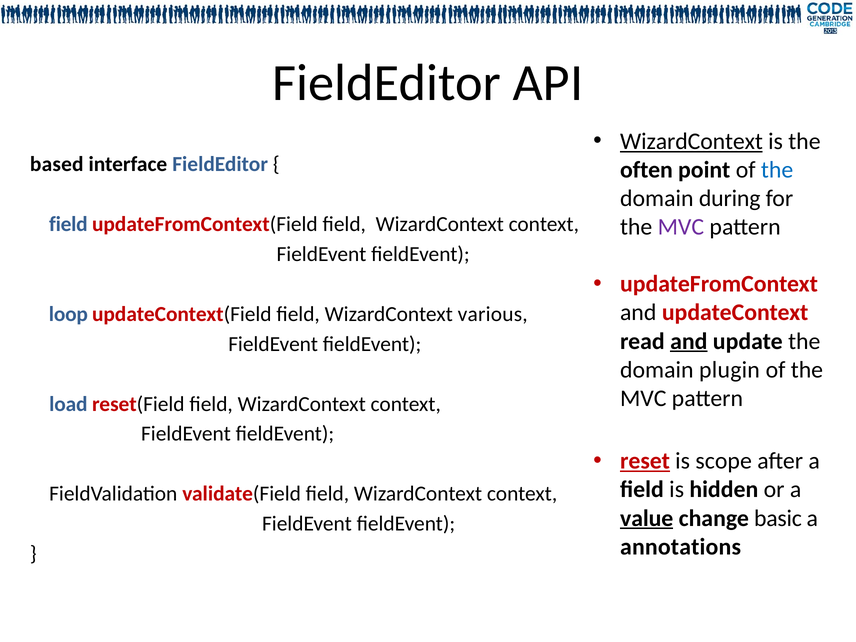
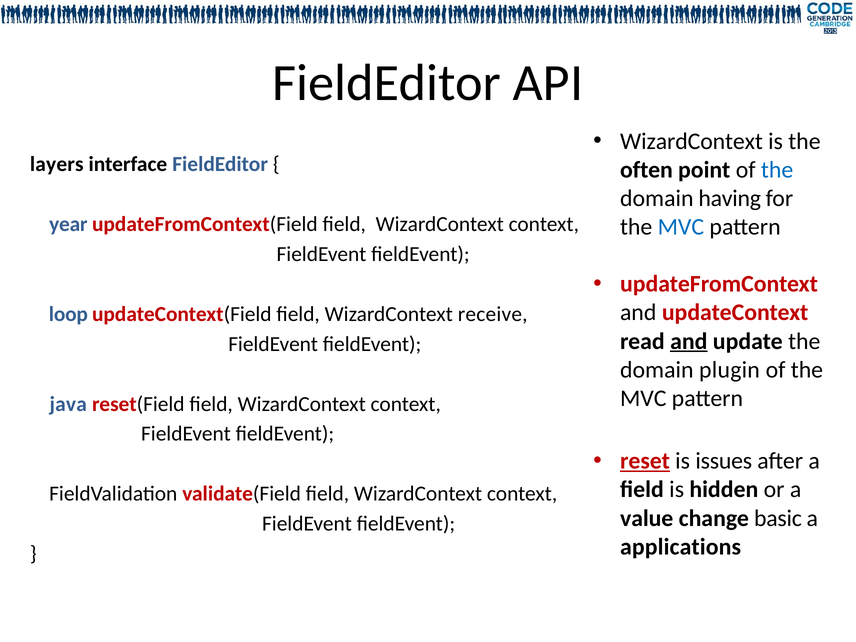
WizardContext underline: present -> none (691, 141)
based: based -> layers (57, 164)
during: during -> having (730, 198)
field: field -> year (68, 224)
MVC colour: purple -> blue (681, 227)
various: various -> receive (493, 314)
load: load -> java (68, 404)
scope: scope -> issues (724, 461)
value underline: present -> none (647, 518)
annotations: annotations -> applications (681, 547)
